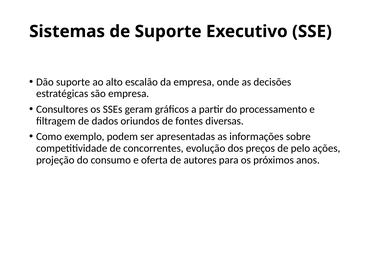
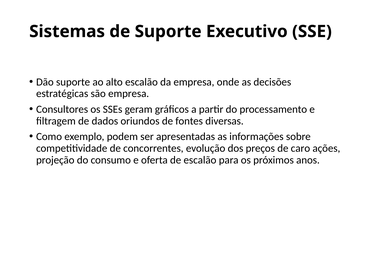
pelo: pelo -> caro (300, 148)
de autores: autores -> escalão (200, 160)
